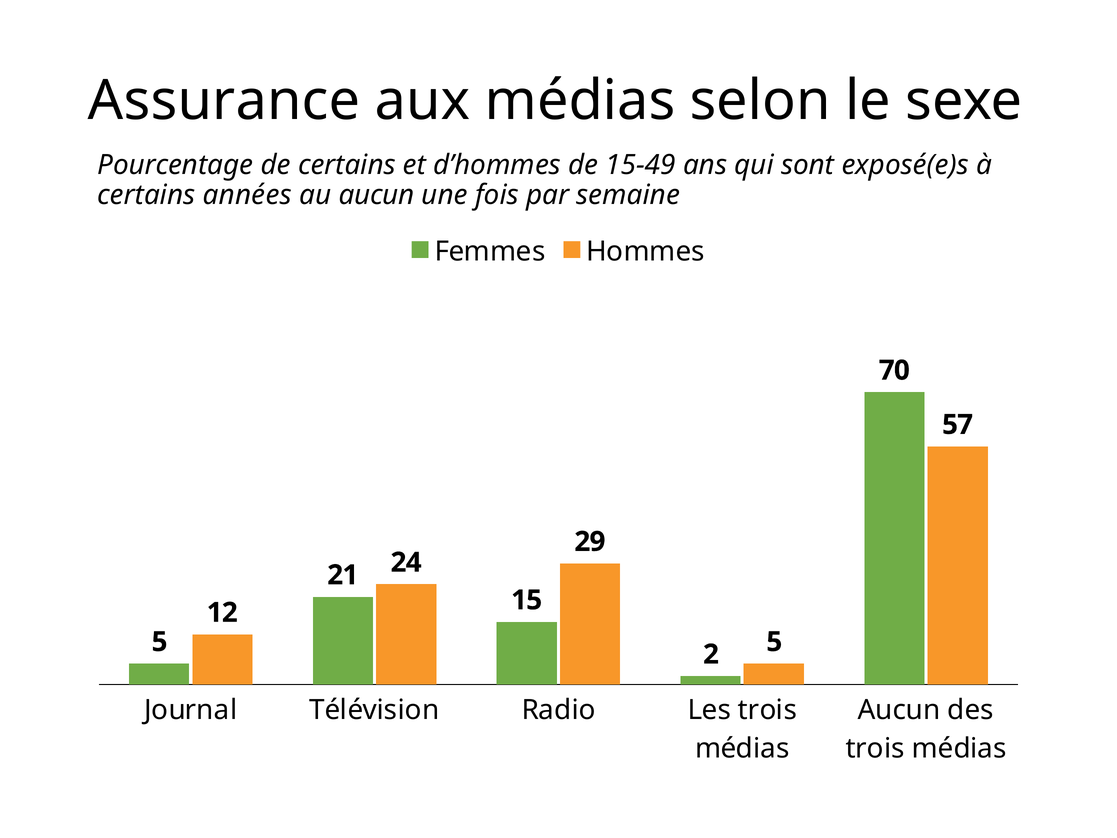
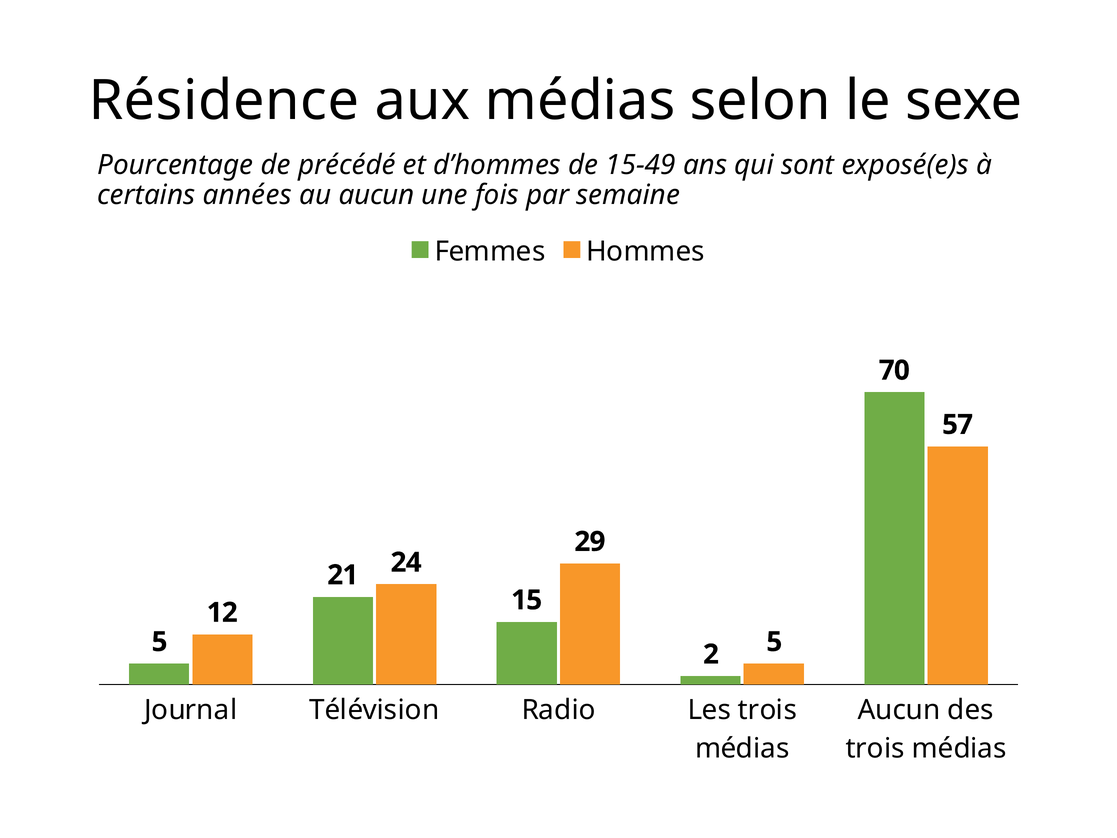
Assurance: Assurance -> Résidence (224, 101)
de certains: certains -> précédé (347, 165)
